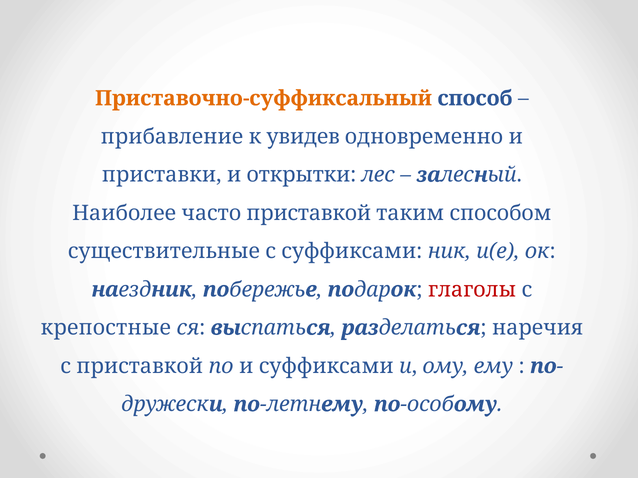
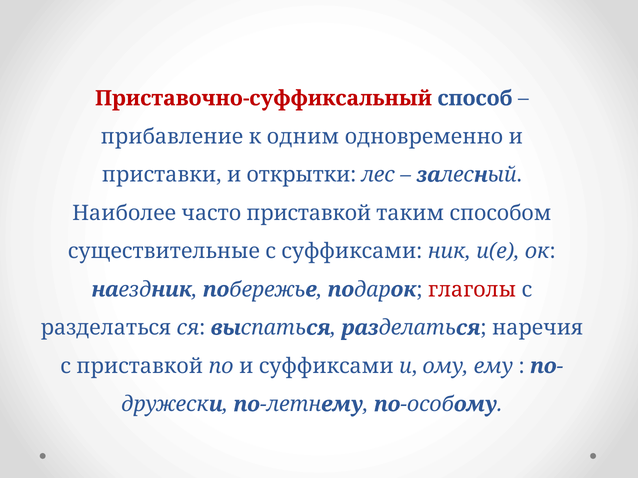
Приставочно-суффиксальный colour: orange -> red (263, 98)
увидев: увидев -> одним (303, 137)
крепостные: крепостные -> разделаться (106, 328)
